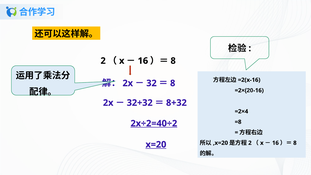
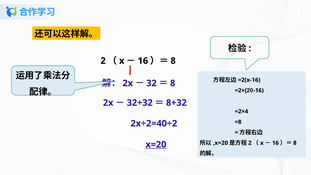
2x÷2=40÷2 underline: present -> none (154, 123)
